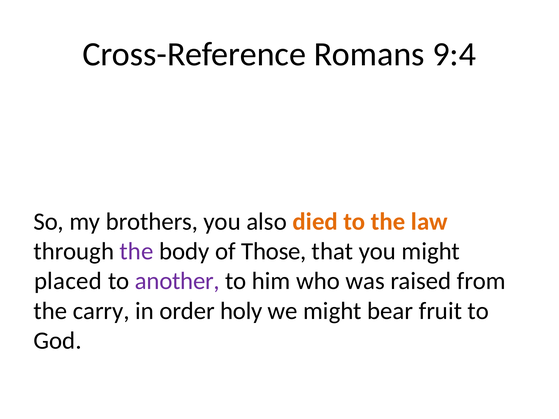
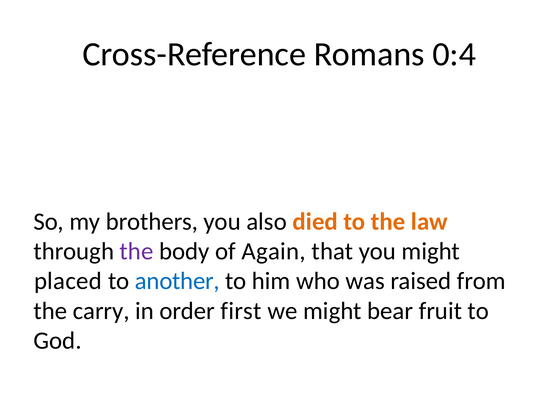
9:4: 9:4 -> 0:4 (454, 54)
Those: Those -> Again (274, 251)
another colour: purple -> blue (177, 281)
holy: holy -> first (241, 311)
